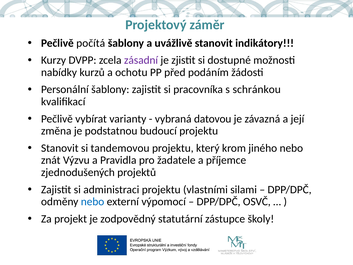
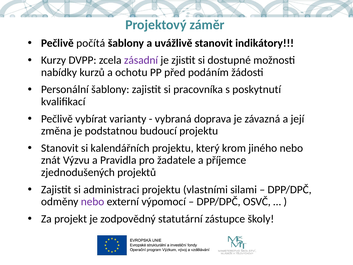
schránkou: schránkou -> poskytnutí (257, 89)
datovou: datovou -> doprava (213, 119)
tandemovou: tandemovou -> kalendářních (120, 148)
nebo colour: blue -> purple (93, 202)
